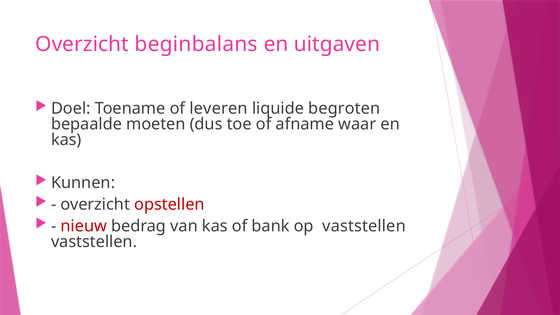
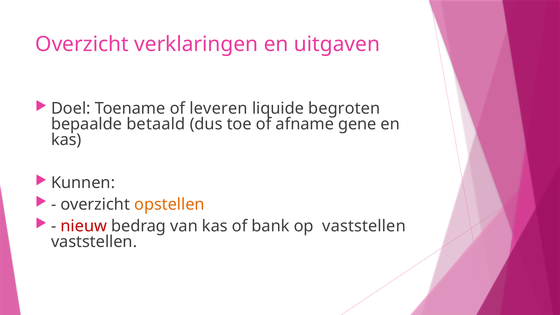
beginbalans: beginbalans -> verklaringen (196, 44)
moeten: moeten -> betaald (156, 124)
waar: waar -> gene (357, 124)
opstellen colour: red -> orange (169, 204)
